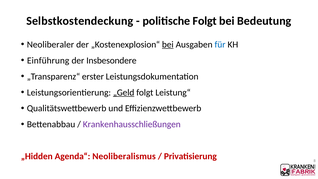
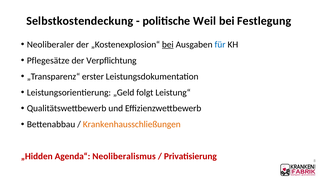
politische Folgt: Folgt -> Weil (205, 21)
Bedeutung: Bedeutung -> Festlegung (264, 21)
Einführung: Einführung -> Pflegesätze (48, 60)
Insbesondere: Insbesondere -> Verpflichtung (111, 60)
„Geld underline: present -> none (124, 92)
Krankenhausschließungen colour: purple -> orange (132, 124)
